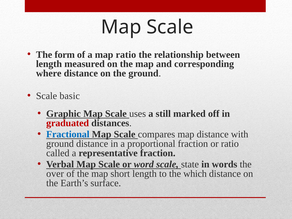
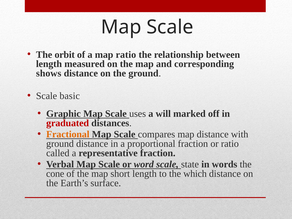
form: form -> orbit (65, 55)
where: where -> shows (49, 73)
still: still -> will (163, 114)
Fractional colour: blue -> orange (68, 134)
over: over -> cone (55, 174)
